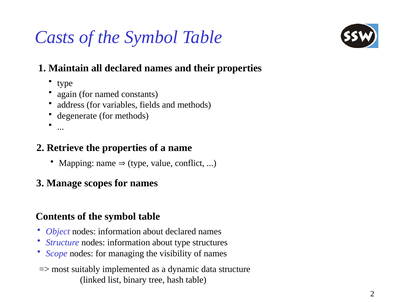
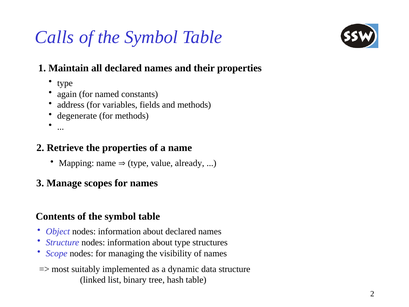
Casts: Casts -> Calls (55, 37)
conflict: conflict -> already (190, 163)
